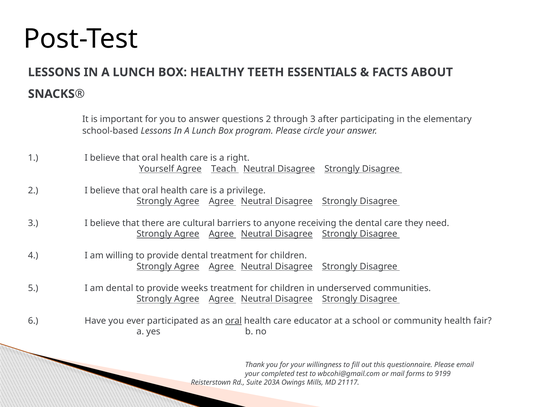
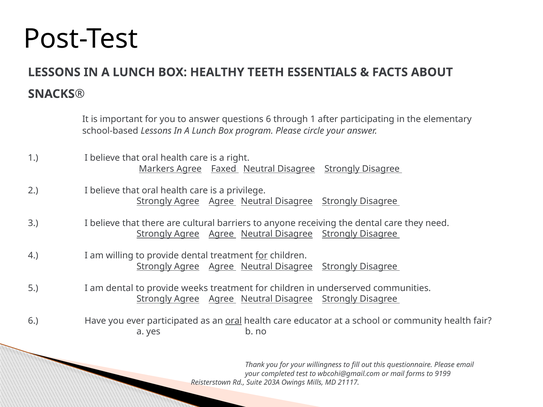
questions 2: 2 -> 6 (268, 119)
through 3: 3 -> 1 (313, 119)
Yourself: Yourself -> Markers (157, 169)
Teach: Teach -> Faxed (224, 169)
for underline: none -> present (262, 256)
